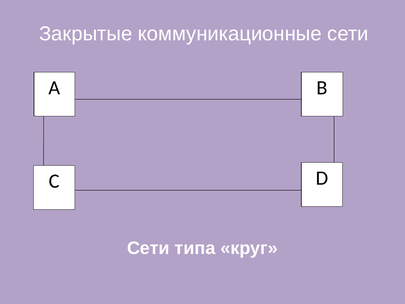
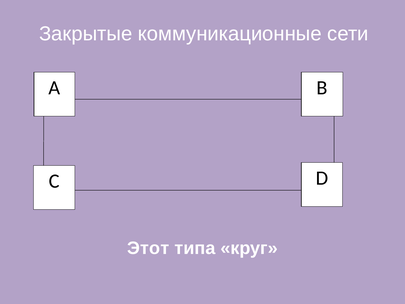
Сети: Сети -> Этот (148, 248)
